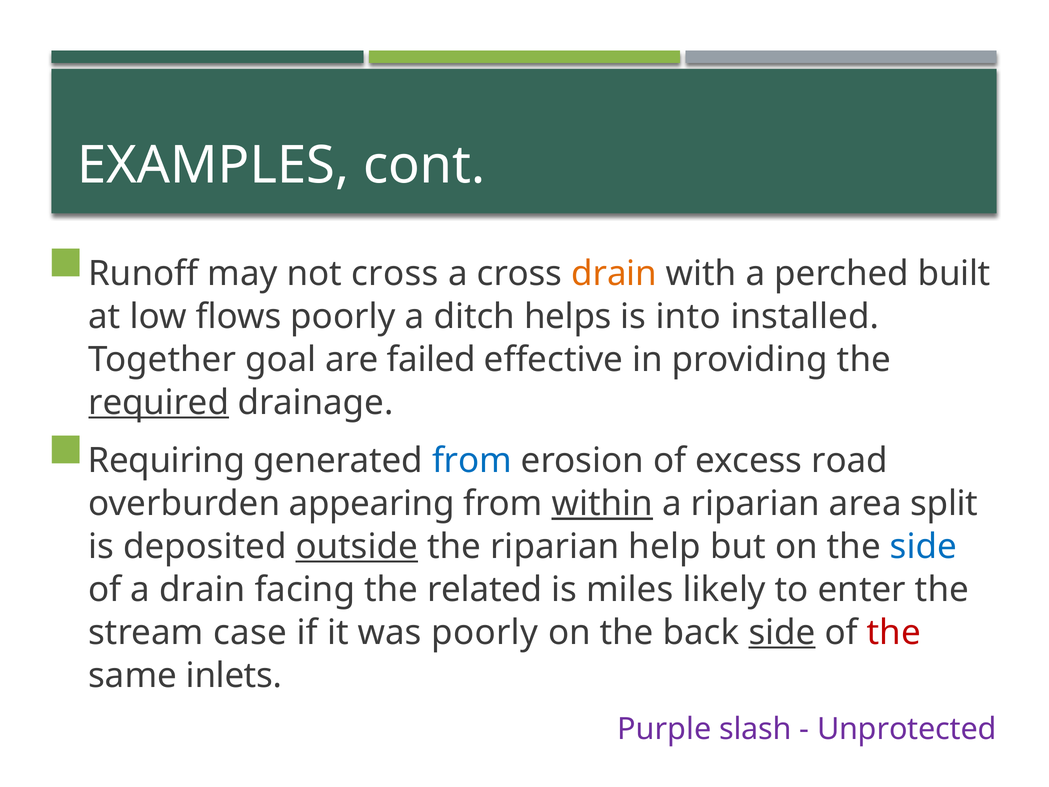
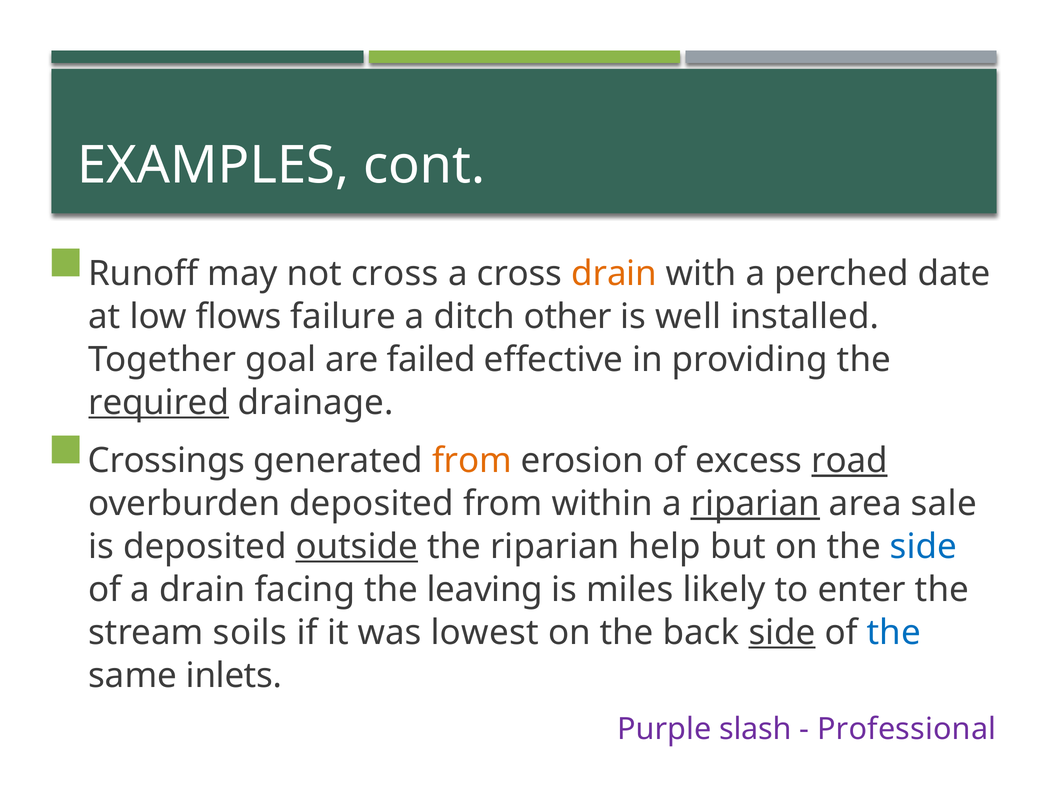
built: built -> date (954, 274)
flows poorly: poorly -> failure (343, 316)
helps: helps -> other (568, 316)
into: into -> well (688, 316)
Requiring: Requiring -> Crossings (166, 461)
from colour: blue -> orange (472, 461)
road underline: none -> present (849, 461)
overburden appearing: appearing -> deposited (372, 503)
within underline: present -> none (602, 503)
riparian underline: none -> present (755, 503)
split: split -> sale (944, 503)
related: related -> leaving (485, 589)
case: case -> soils (250, 632)
was poorly: poorly -> lowest (485, 632)
the colour: red -> blue (894, 632)
Unprotected: Unprotected -> Professional (907, 729)
